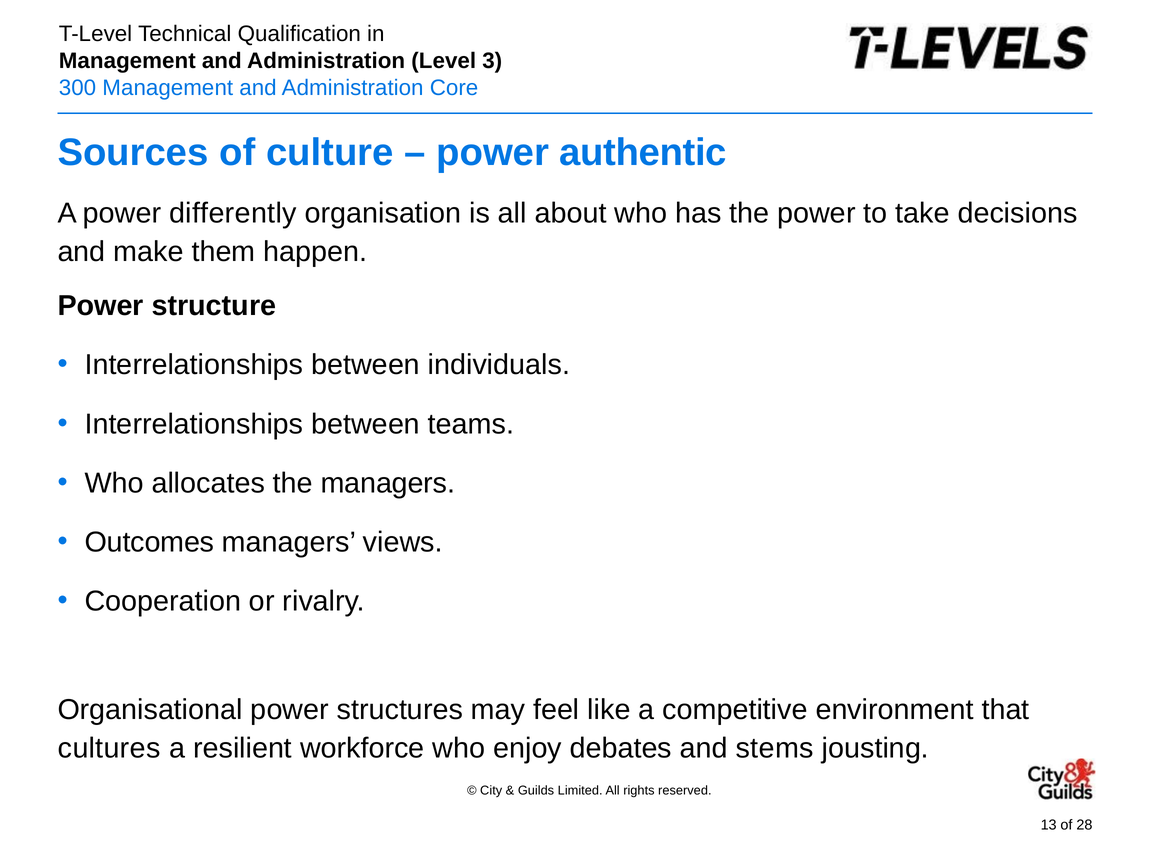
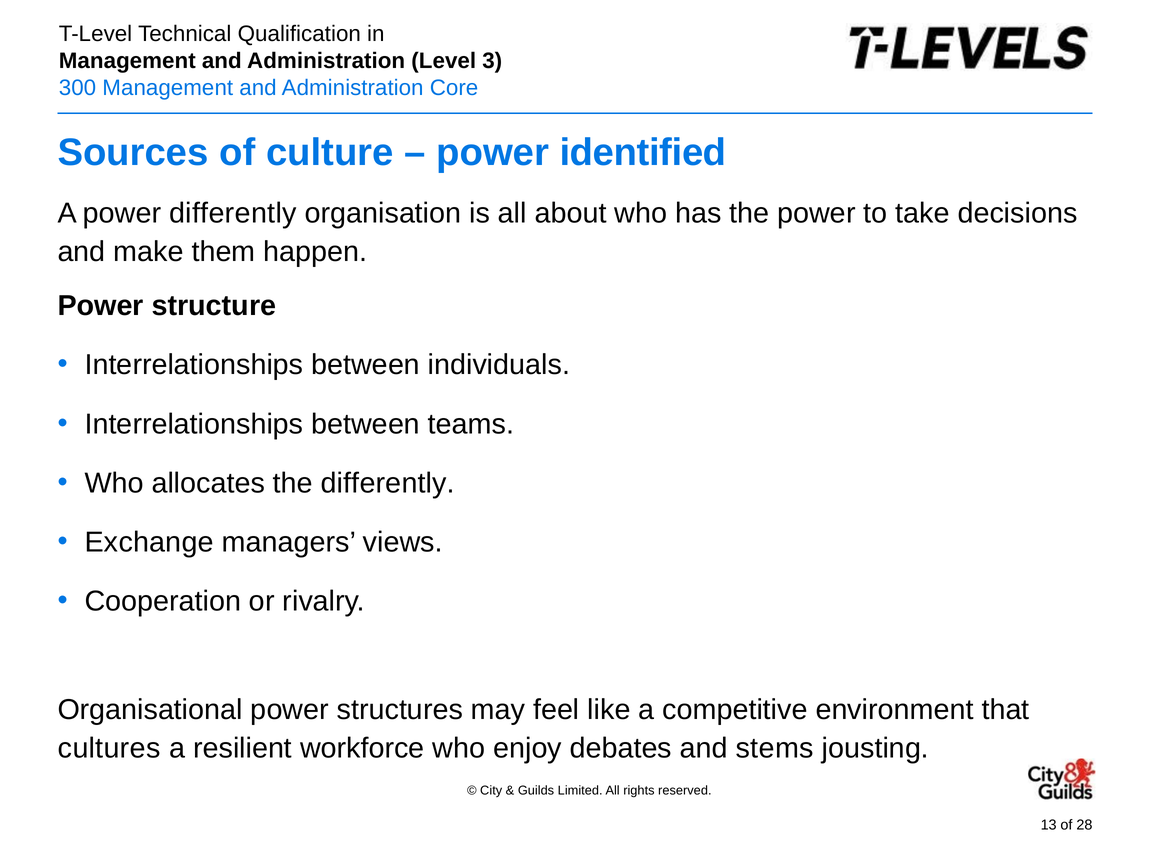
authentic: authentic -> identified (643, 152)
the managers: managers -> differently (388, 483)
Outcomes: Outcomes -> Exchange (149, 542)
